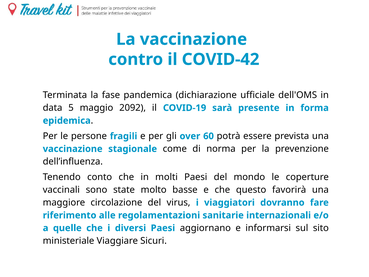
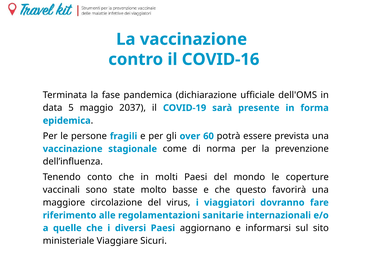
COVID-42: COVID-42 -> COVID-16 (221, 59)
2092: 2092 -> 2037 (133, 108)
